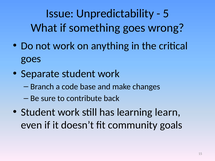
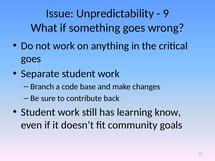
5: 5 -> 9 (166, 14)
learn: learn -> know (168, 112)
